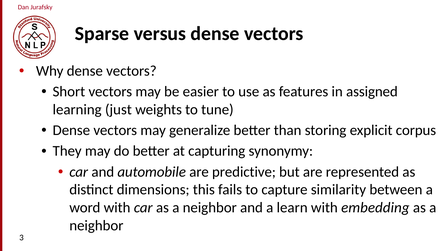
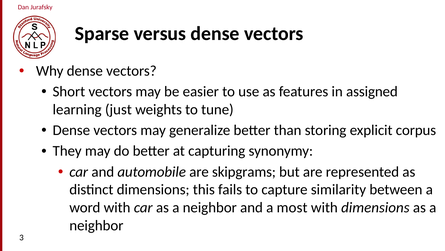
predictive: predictive -> skipgrams (244, 171)
learn: learn -> most (292, 207)
with embedding: embedding -> dimensions (375, 207)
